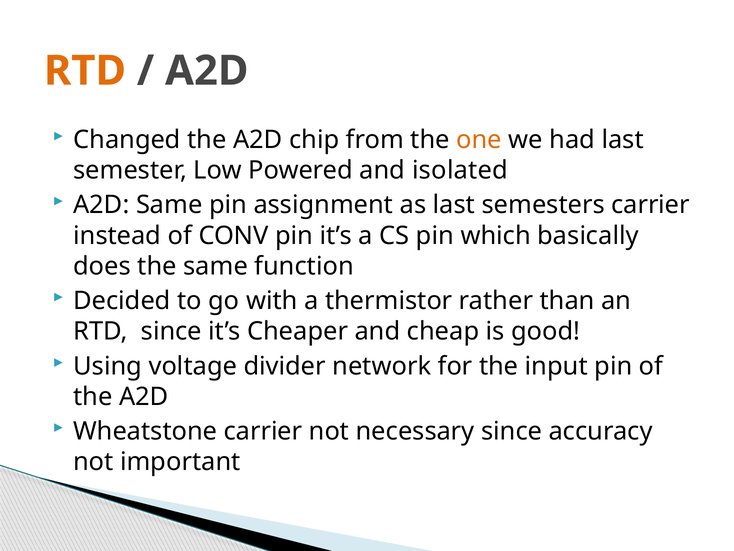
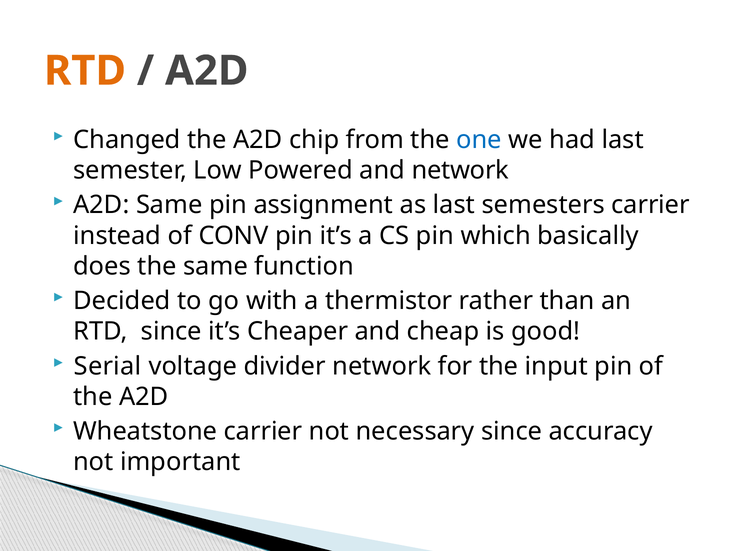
one colour: orange -> blue (479, 140)
and isolated: isolated -> network (460, 170)
Using: Using -> Serial (108, 366)
